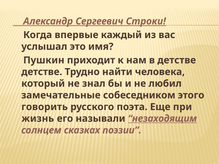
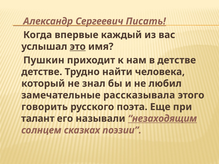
Строки: Строки -> Писать (146, 21)
это underline: none -> present (78, 47)
собеседником: собеседником -> рассказывала (139, 95)
жизнь: жизнь -> талант (38, 119)
